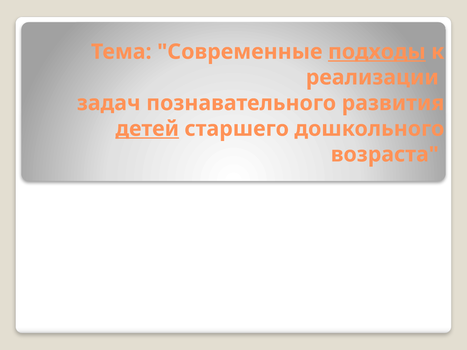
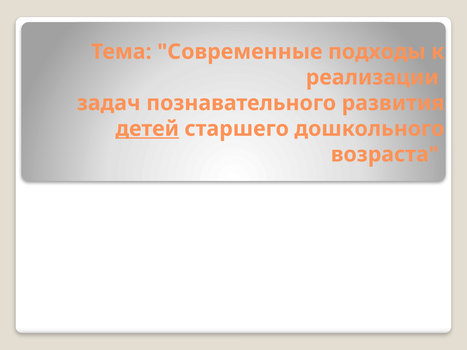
подходы underline: present -> none (377, 52)
